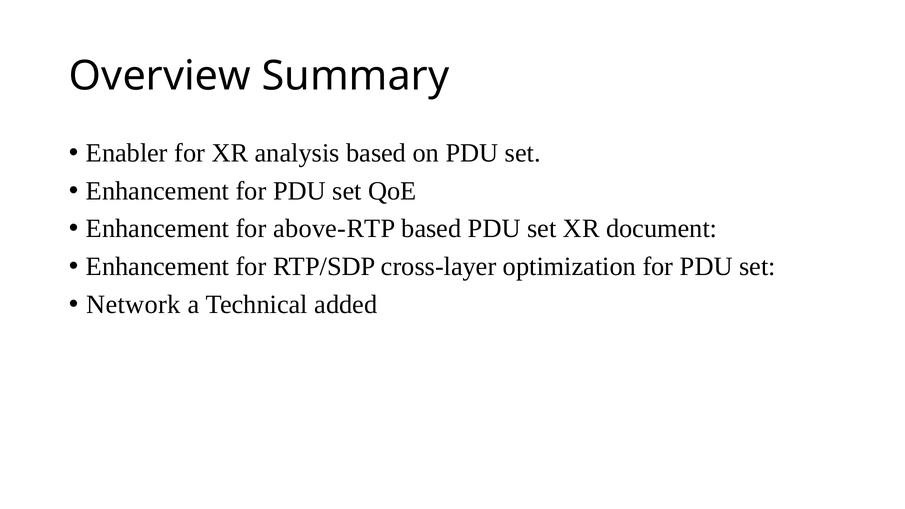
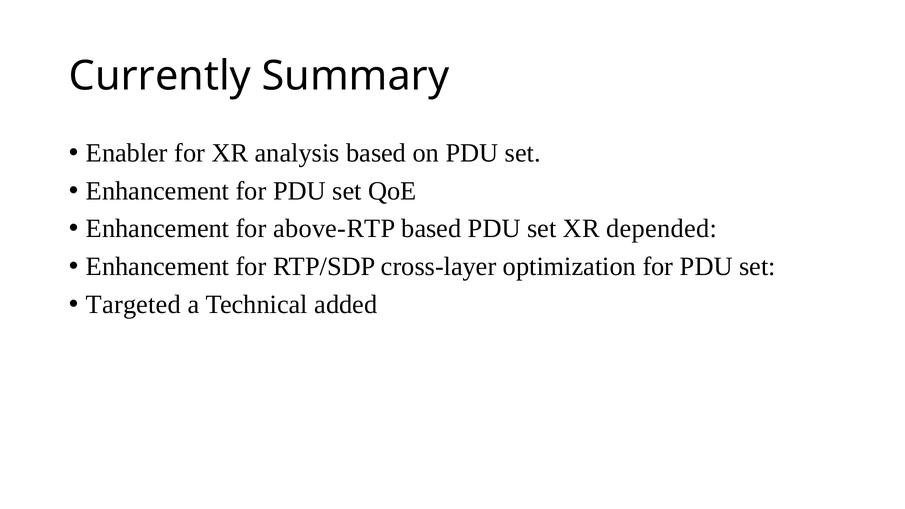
Overview: Overview -> Currently (160, 76)
document: document -> depended (662, 229)
Network: Network -> Targeted (133, 305)
